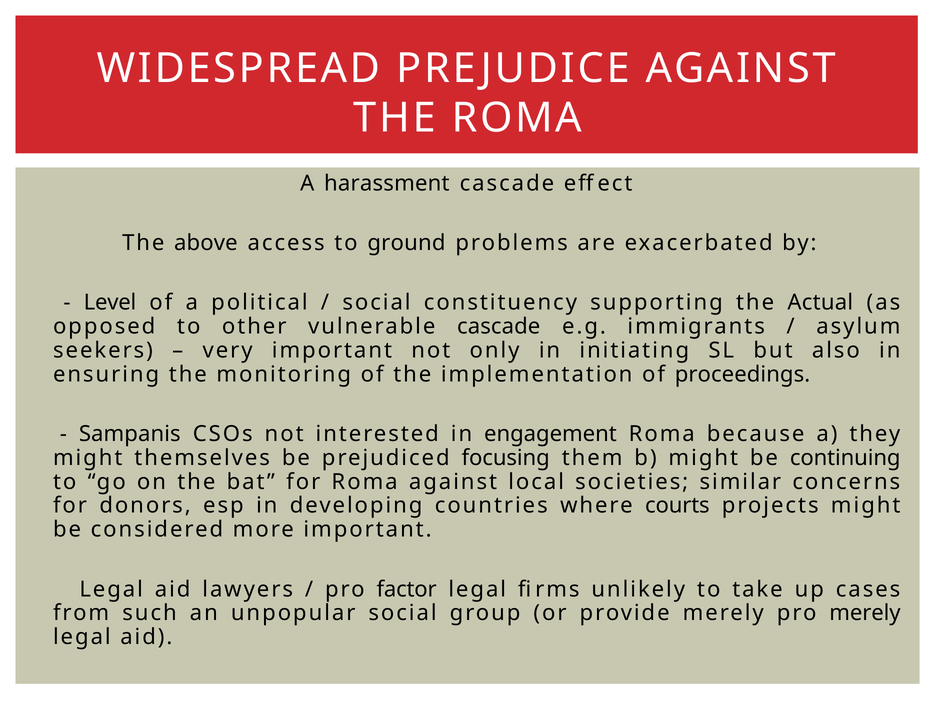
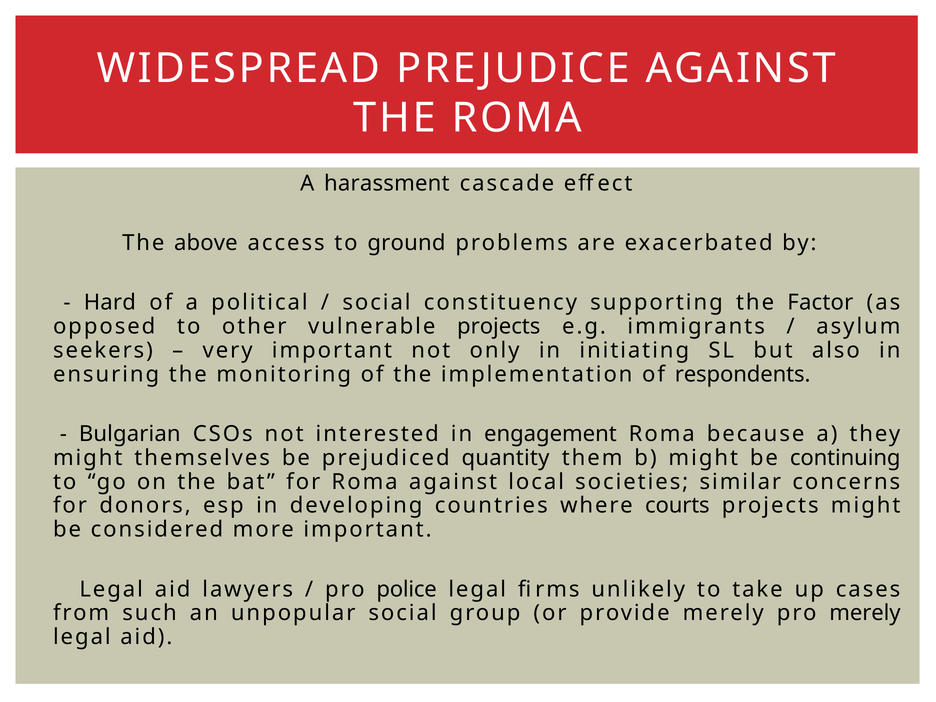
Level: Level -> Hard (110, 303)
Actual: Actual -> Factor (820, 303)
vulnerable cascade: cascade -> projects (499, 327)
proceedings: proceedings -> respondents (743, 374)
Sampanis: Sampanis -> Bulgarian (130, 434)
focusing: focusing -> quantity (506, 458)
factor: factor -> police (407, 589)
